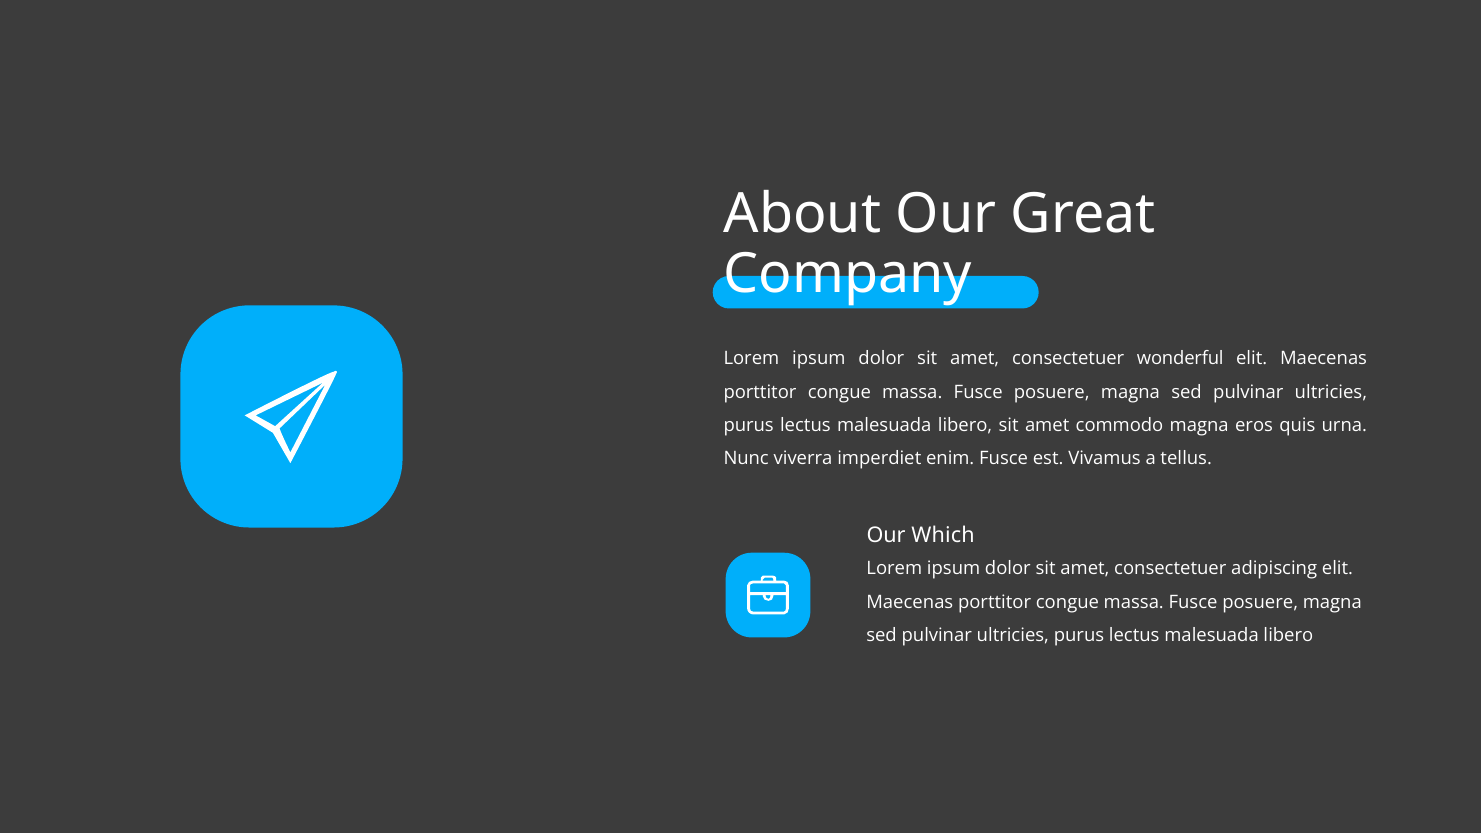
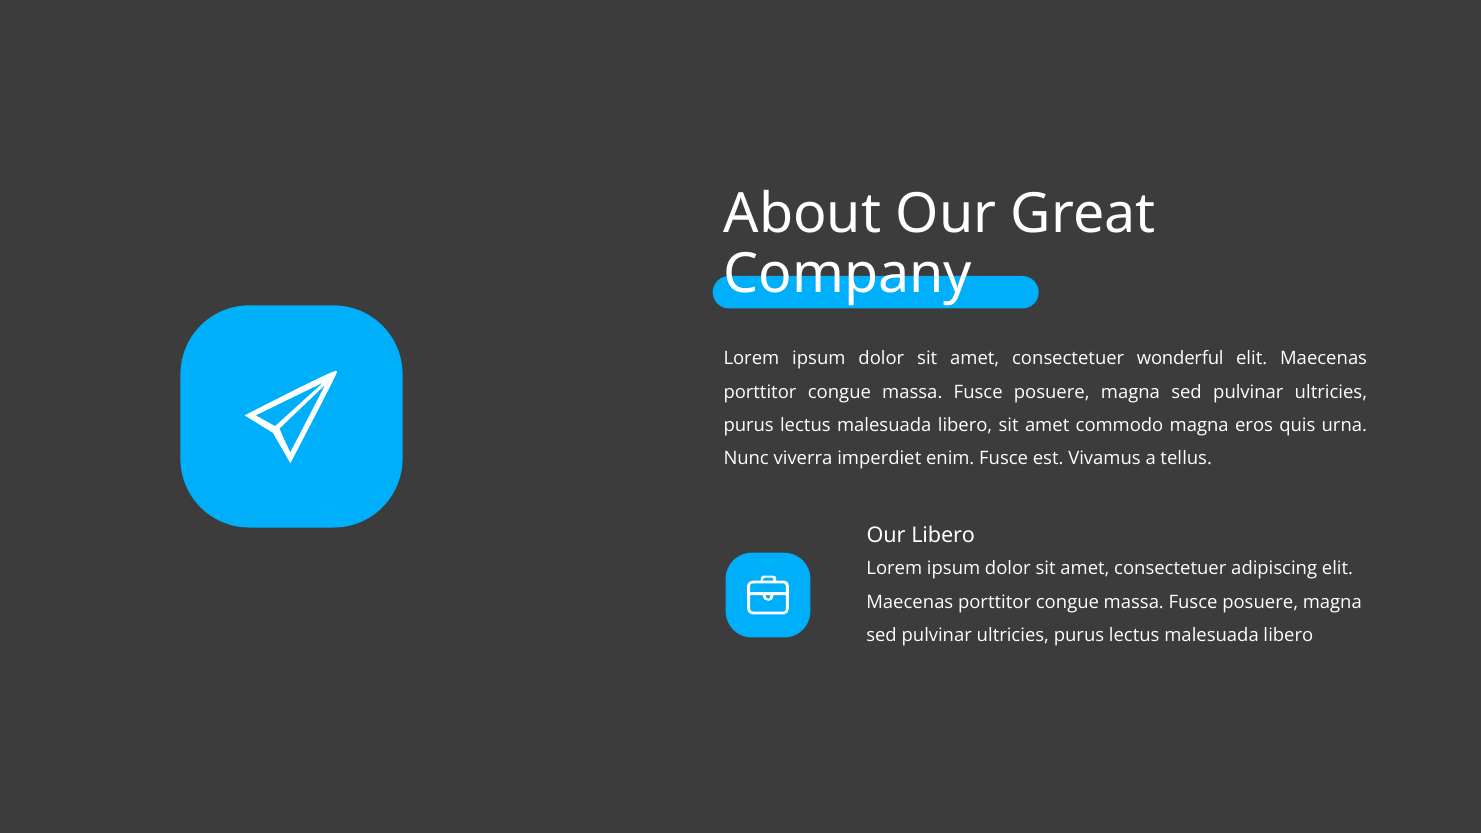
Our Which: Which -> Libero (943, 536)
